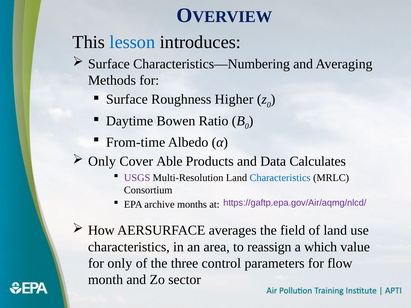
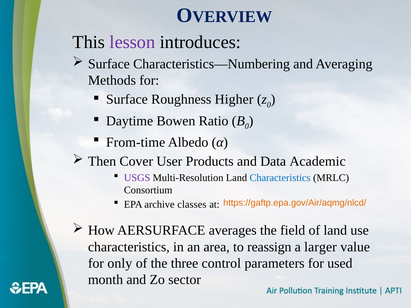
lesson colour: blue -> purple (132, 42)
Only: Only -> Then (102, 162)
Able: Able -> User (169, 162)
Calculates: Calculates -> Academic (318, 162)
https://gaftp.epa.gov/Air/aqmg/nlcd/ colour: purple -> orange (295, 203)
months: months -> classes (192, 205)
which: which -> larger (321, 247)
flow: flow -> used (340, 264)
